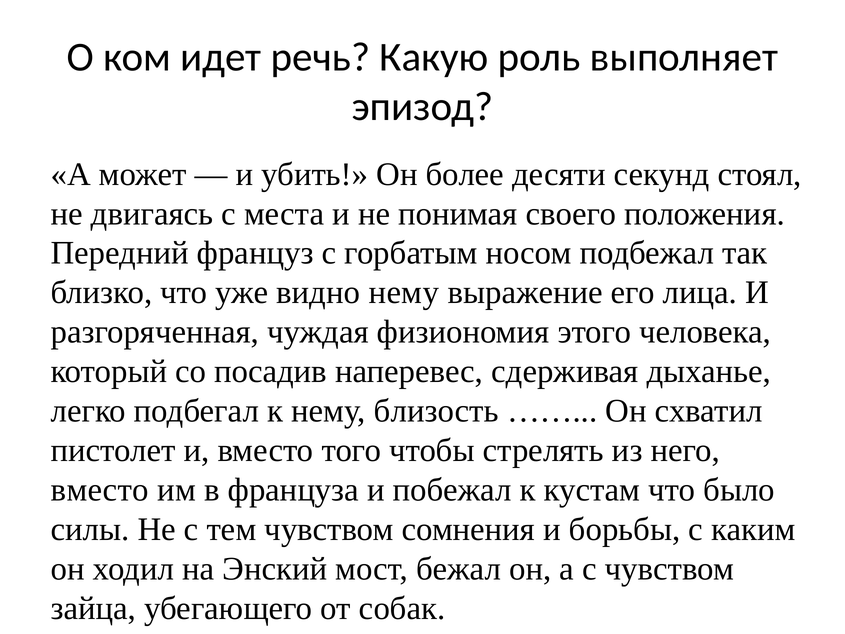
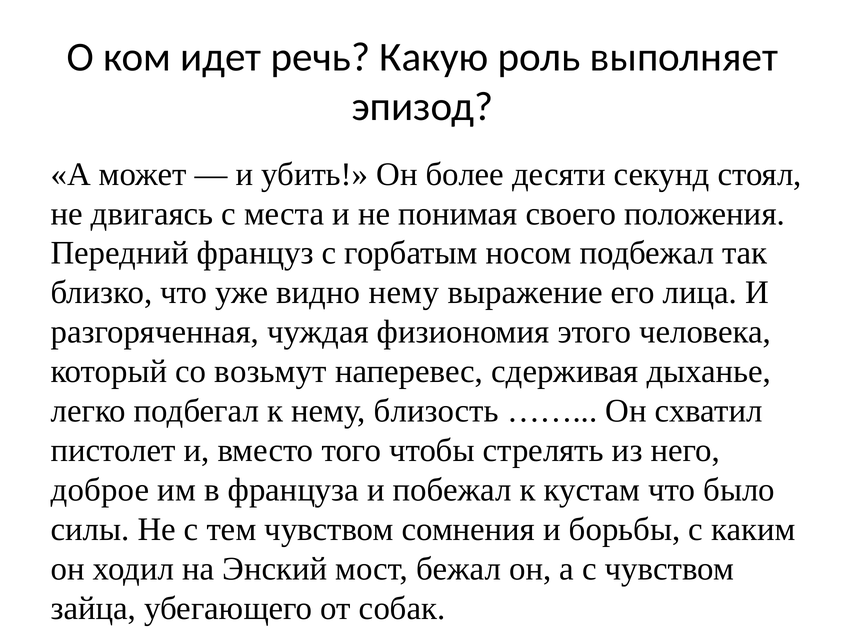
посадив: посадив -> возьмут (271, 371)
вместо: вместо -> доброе (100, 490)
